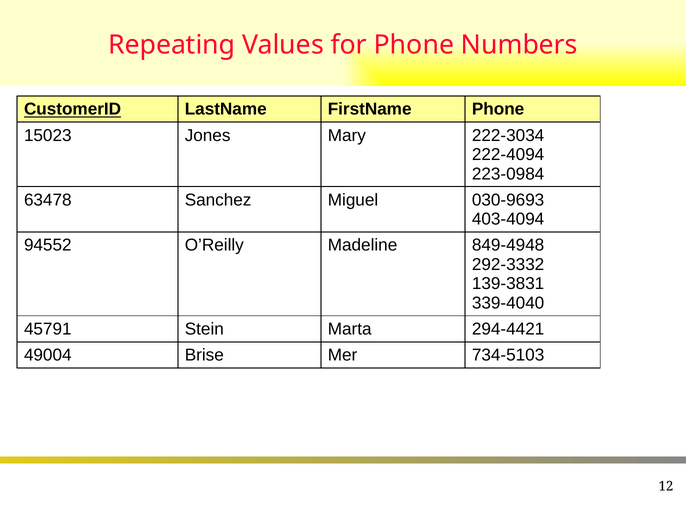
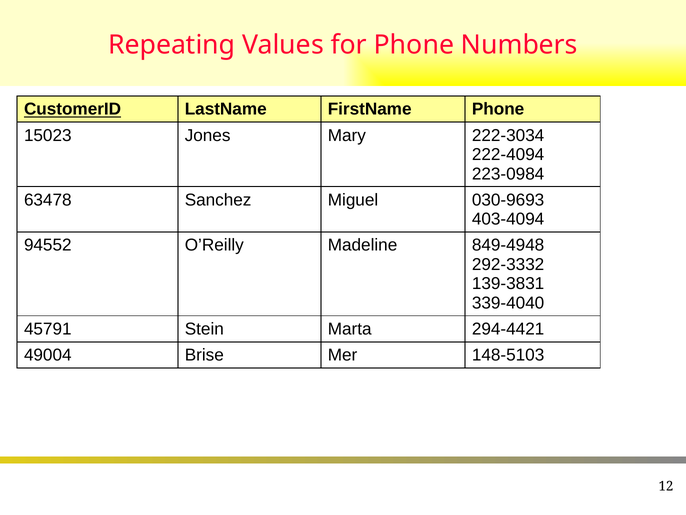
734-5103: 734-5103 -> 148-5103 (508, 355)
